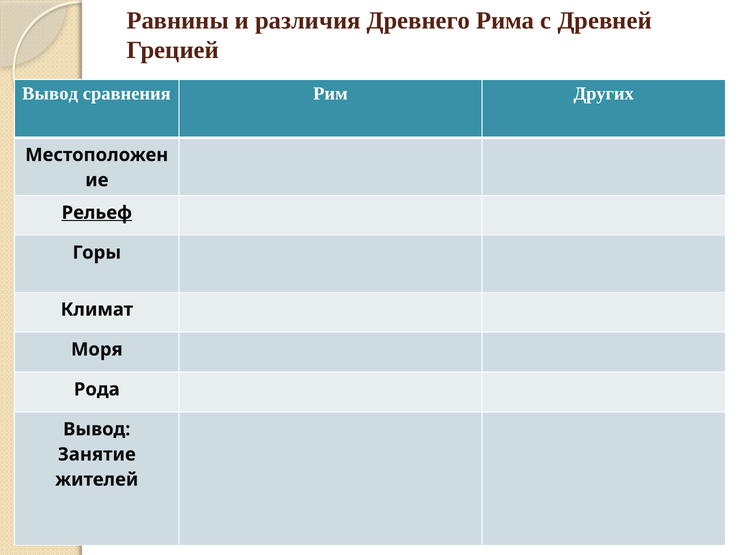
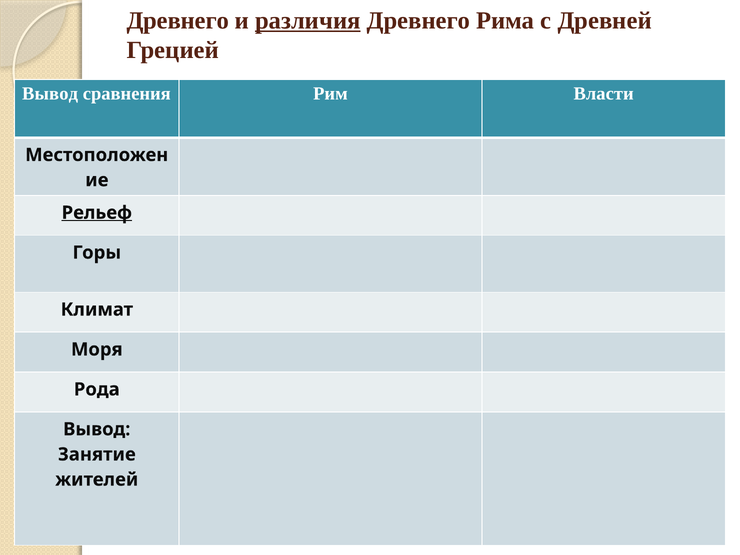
Равнины: Равнины -> Древнего (178, 20)
различия underline: none -> present (308, 20)
Других: Других -> Власти (604, 93)
